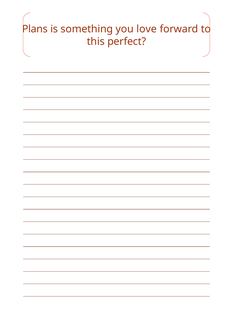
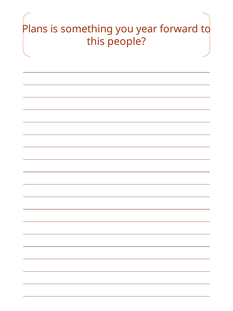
love: love -> year (147, 29)
perfect: perfect -> people (127, 41)
